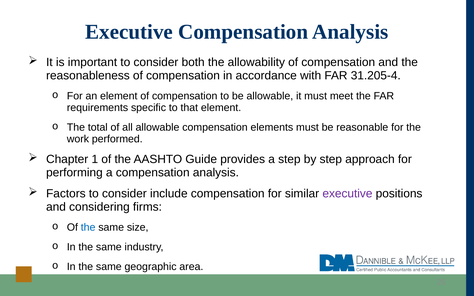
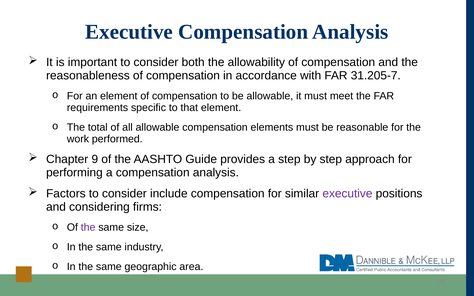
31.205-4: 31.205-4 -> 31.205-7 (376, 76)
1: 1 -> 9 (95, 160)
the colour: blue -> purple (88, 227)
